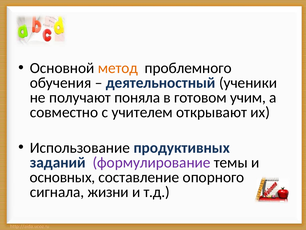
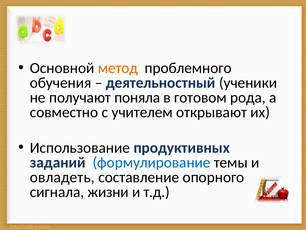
учим: учим -> рода (248, 97)
формулирование colour: purple -> blue (152, 162)
основных: основных -> овладеть (62, 177)
